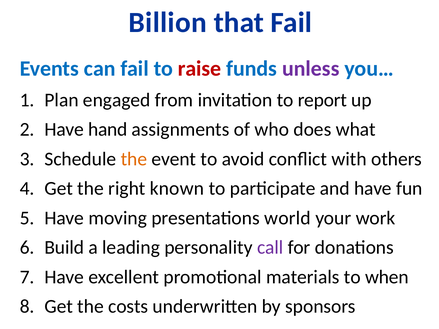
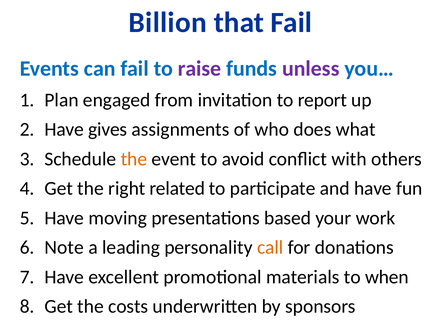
raise colour: red -> purple (200, 69)
hand: hand -> gives (108, 130)
known: known -> related (177, 189)
world: world -> based (288, 218)
Build: Build -> Note (64, 248)
call colour: purple -> orange (270, 248)
